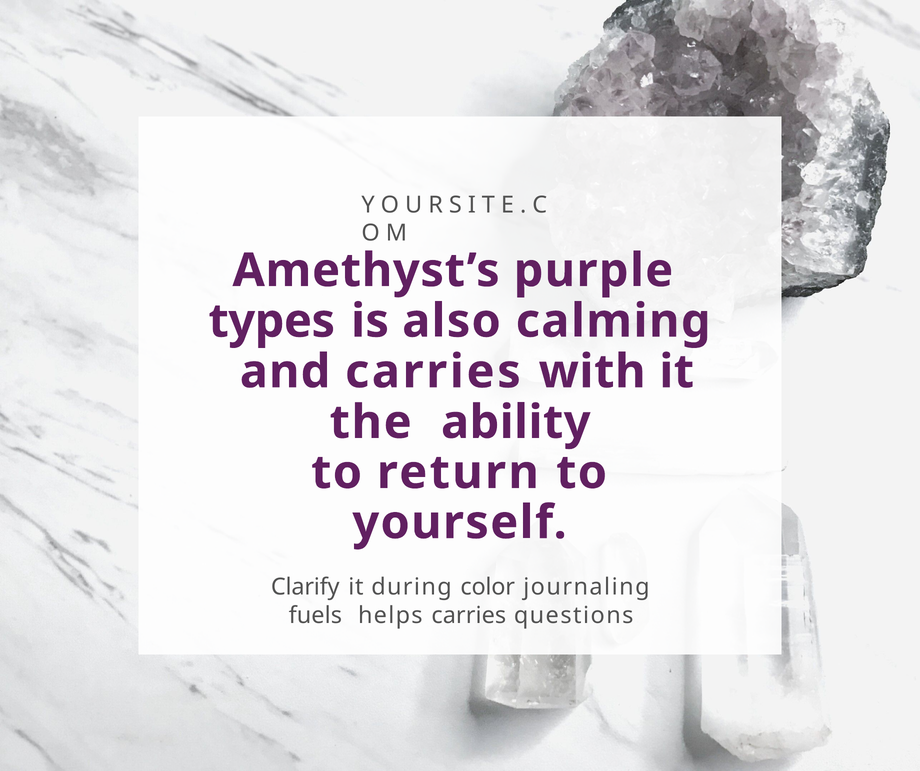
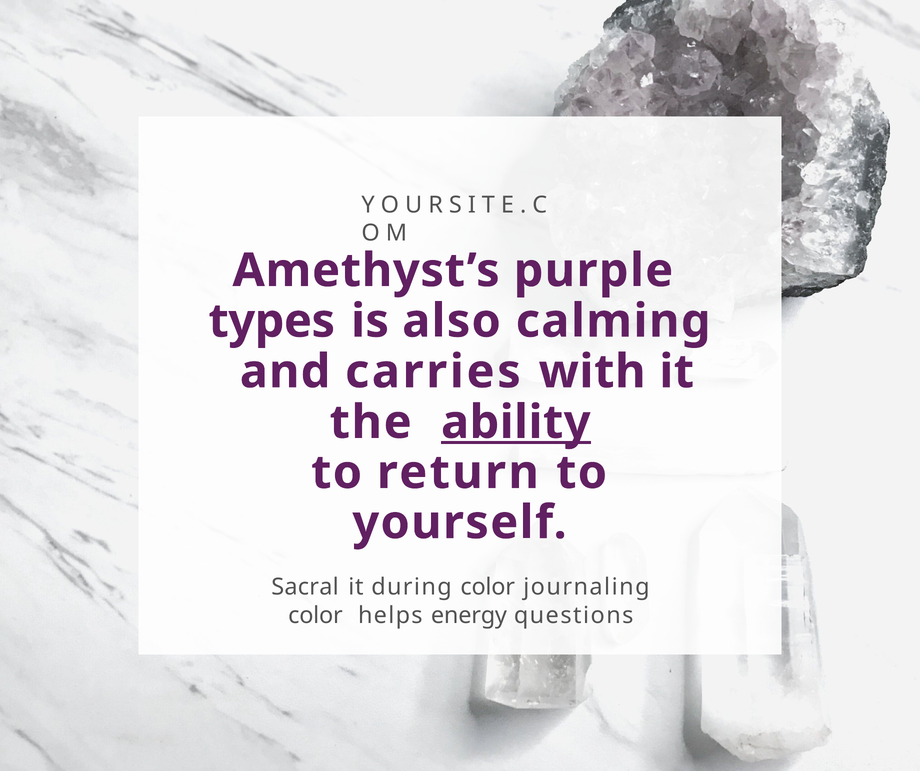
ability underline: none -> present (516, 423)
Clarify: Clarify -> Sacral (305, 587)
fuels: fuels -> color (315, 616)
helps carries: carries -> energy (469, 616)
